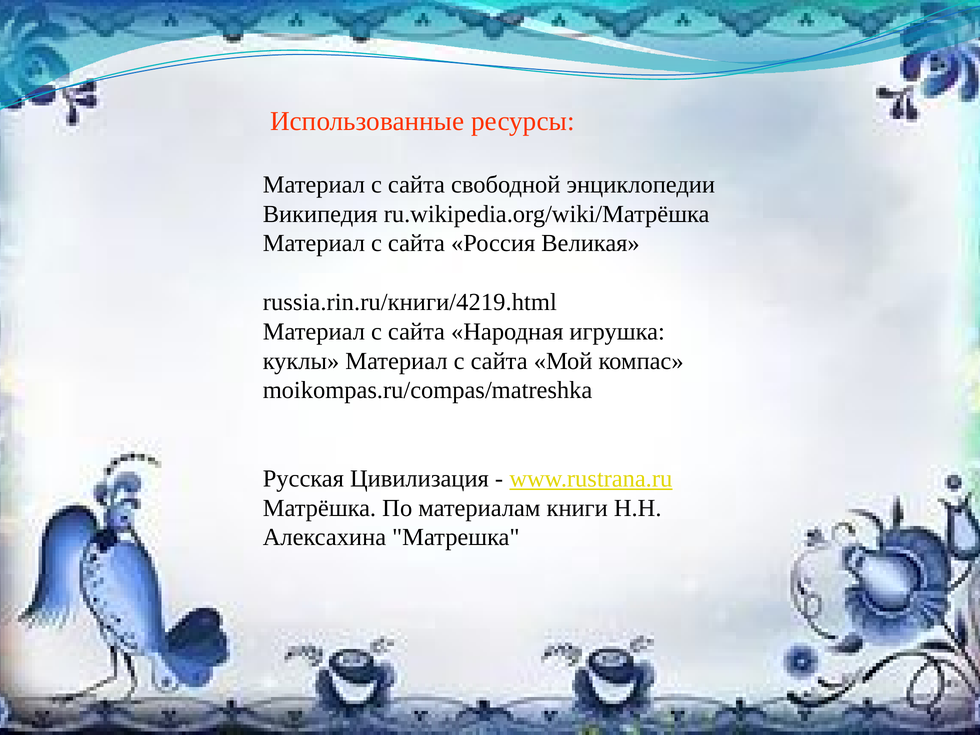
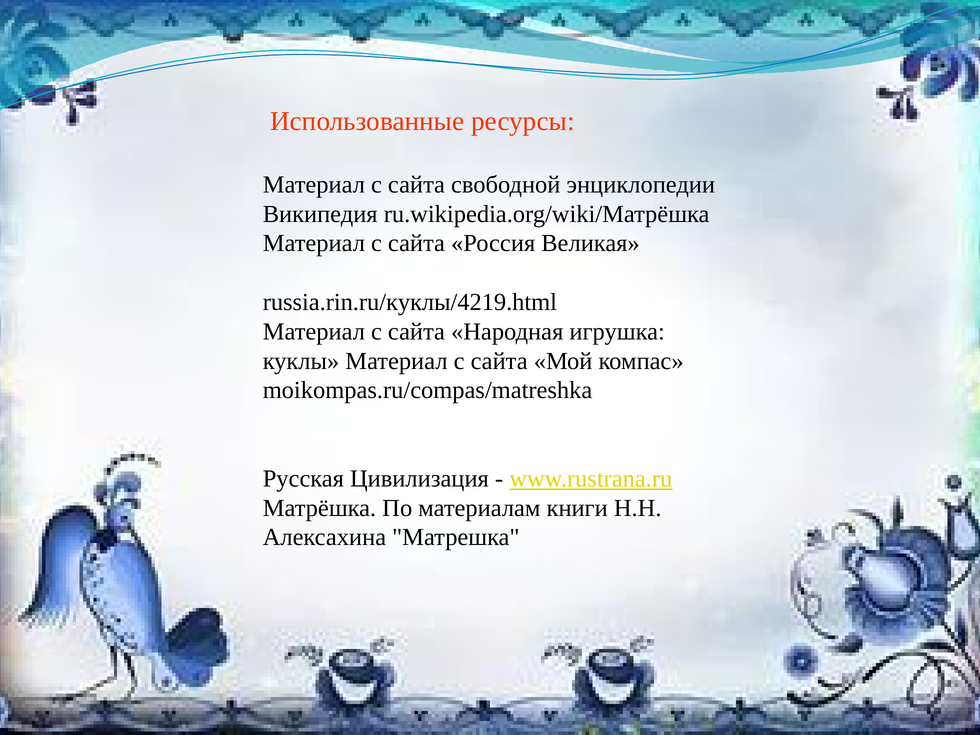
russia.rin.ru/книги/4219.html: russia.rin.ru/книги/4219.html -> russia.rin.ru/куклы/4219.html (410, 302)
